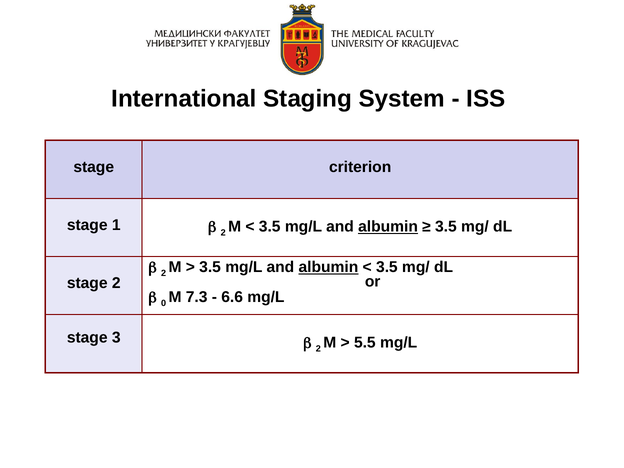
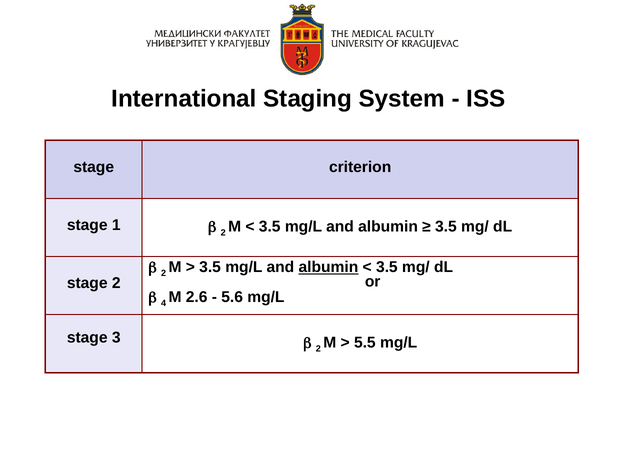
albumin underline: present -> none (388, 227)
0: 0 -> 4 (164, 303)
7.3: 7.3 -> 2.6 (197, 297)
6.6: 6.6 -> 5.6 (232, 297)
